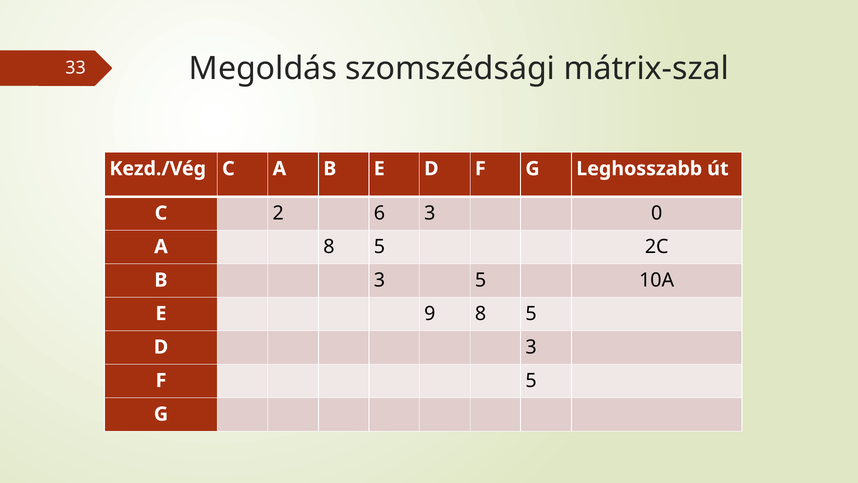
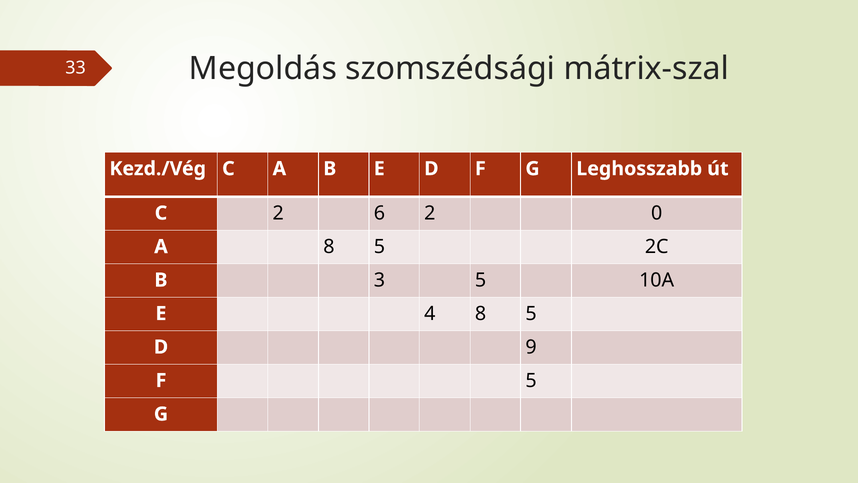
6 3: 3 -> 2 (430, 213)
9: 9 -> 4 (430, 313)
D 3: 3 -> 9 (531, 347)
